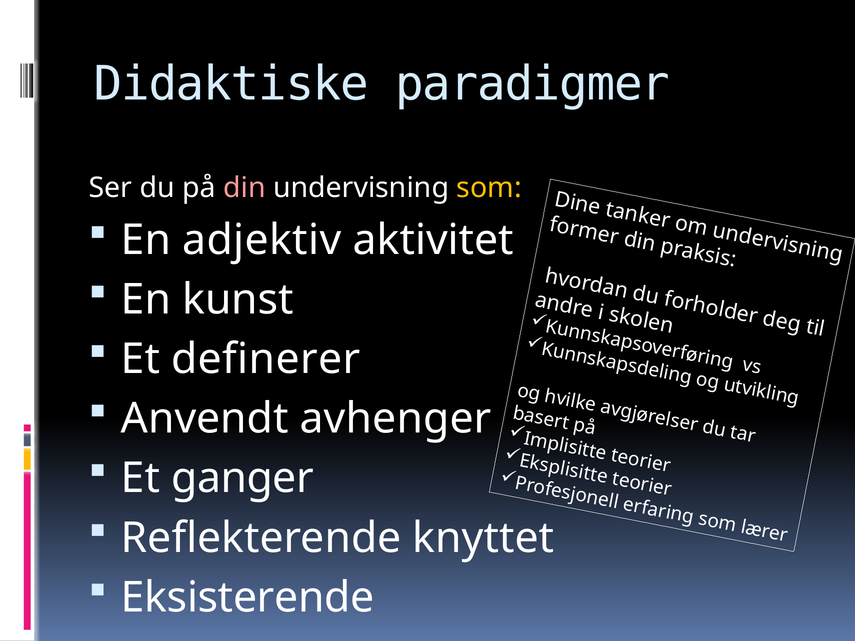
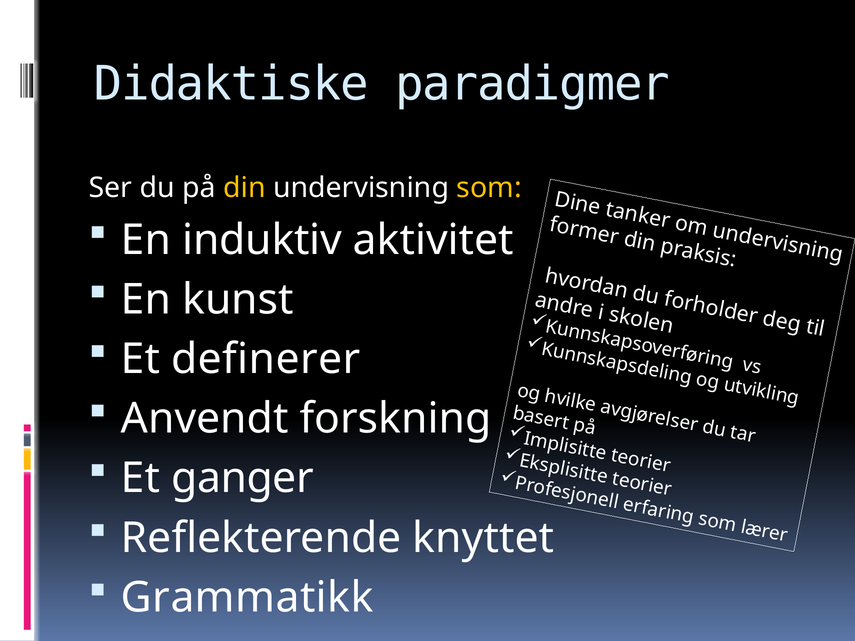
din colour: pink -> yellow (244, 188)
adjektiv: adjektiv -> induktiv (262, 240)
avhenger: avhenger -> forskning (396, 419)
Eksisterende: Eksisterende -> Grammatikk (247, 598)
